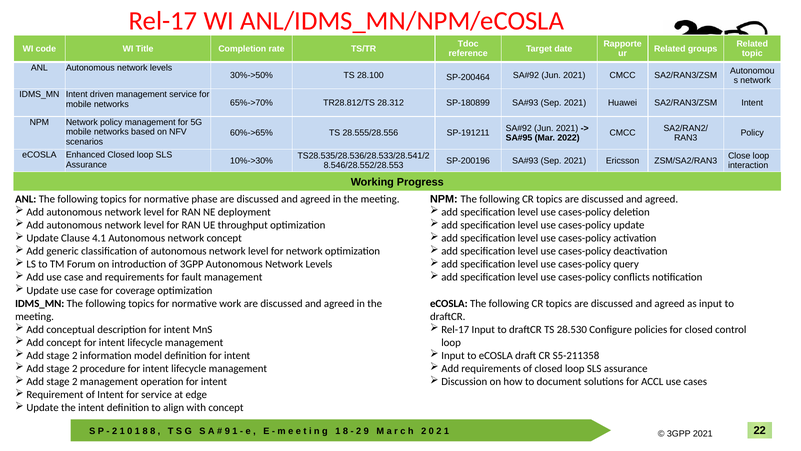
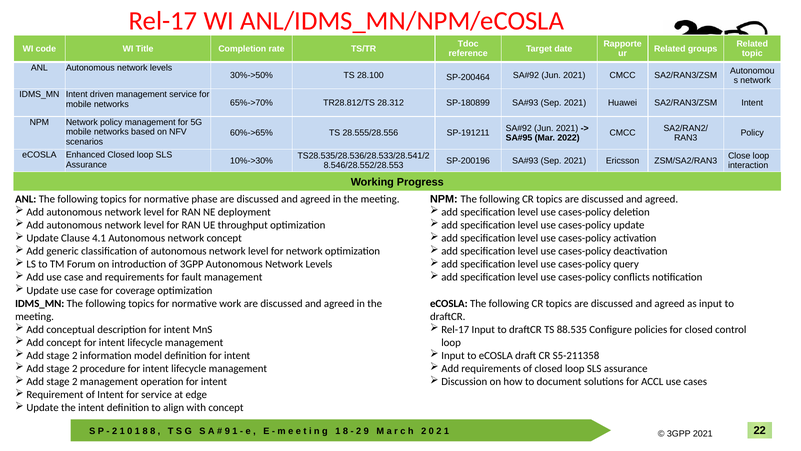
28.530: 28.530 -> 88.535 (572, 329)
